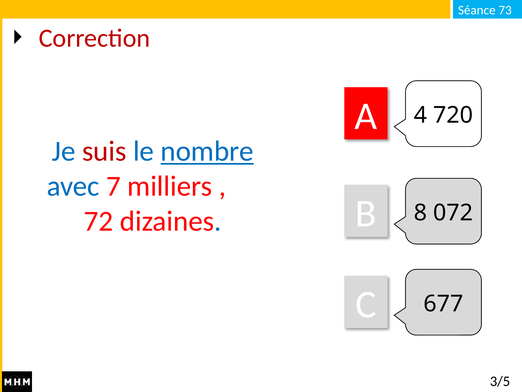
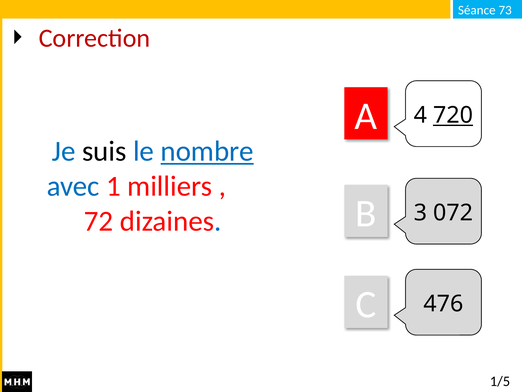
720 underline: none -> present (453, 115)
suis colour: red -> black (104, 151)
7: 7 -> 1 (113, 186)
8: 8 -> 3 (420, 213)
677: 677 -> 476 (443, 303)
3/5: 3/5 -> 1/5 (500, 381)
